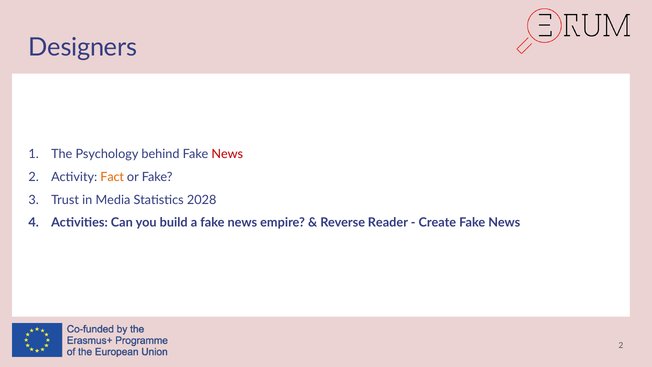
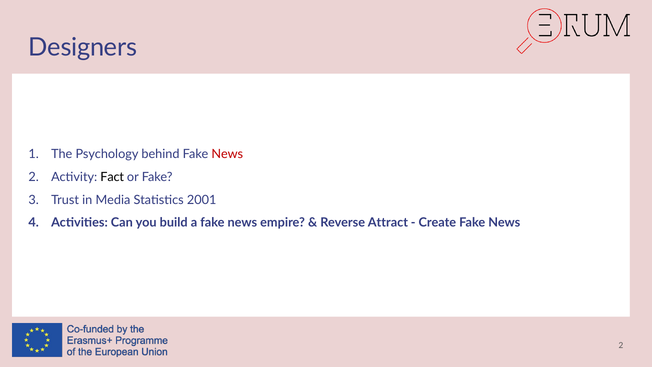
Fact colour: orange -> black (112, 177)
2028: 2028 -> 2001 (202, 200)
Reader: Reader -> Attract (388, 223)
